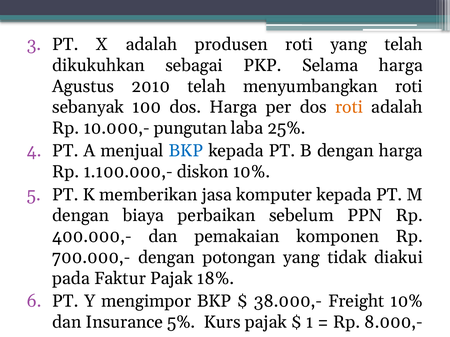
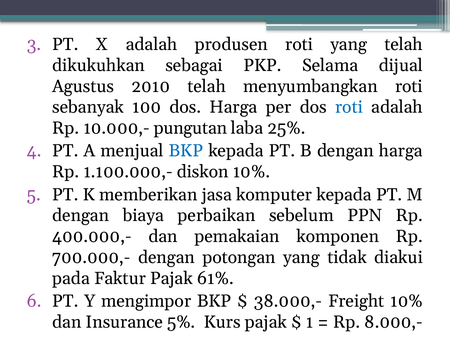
Selama harga: harga -> dijual (401, 65)
roti colour: orange -> blue (349, 107)
18%: 18% -> 61% (216, 279)
